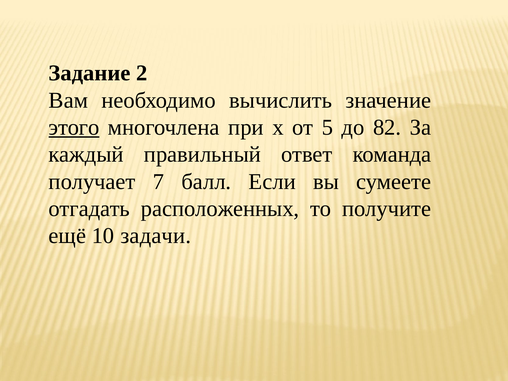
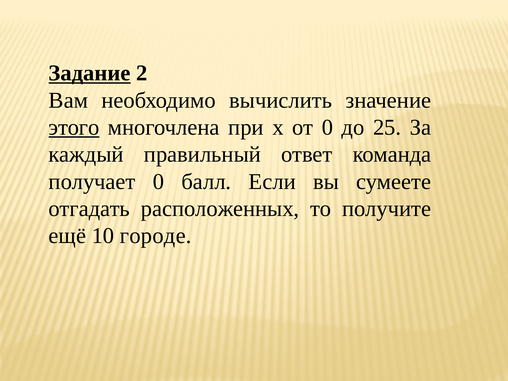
Задание underline: none -> present (90, 73)
от 5: 5 -> 0 (327, 127)
82: 82 -> 25 (387, 127)
получает 7: 7 -> 0 (158, 182)
задачи: задачи -> городе (156, 236)
